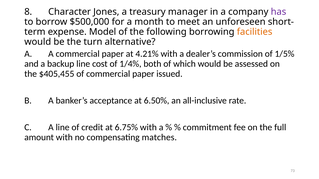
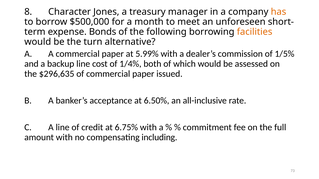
has colour: purple -> orange (279, 12)
Model: Model -> Bonds (103, 32)
4.21%: 4.21% -> 5.99% (147, 54)
$405,455: $405,455 -> $296,635 (57, 74)
matches: matches -> including (159, 138)
